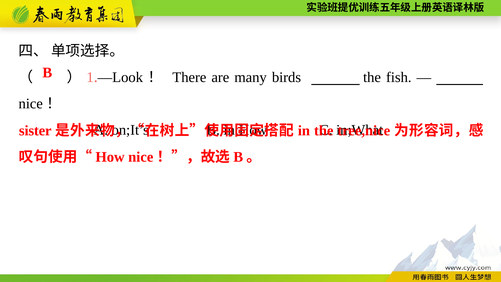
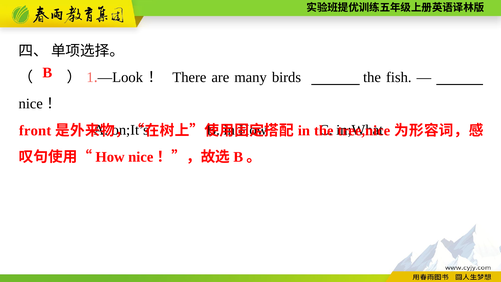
sister: sister -> front (35, 131)
